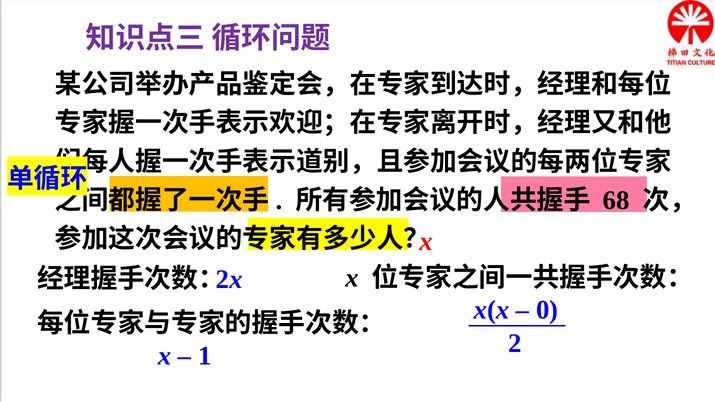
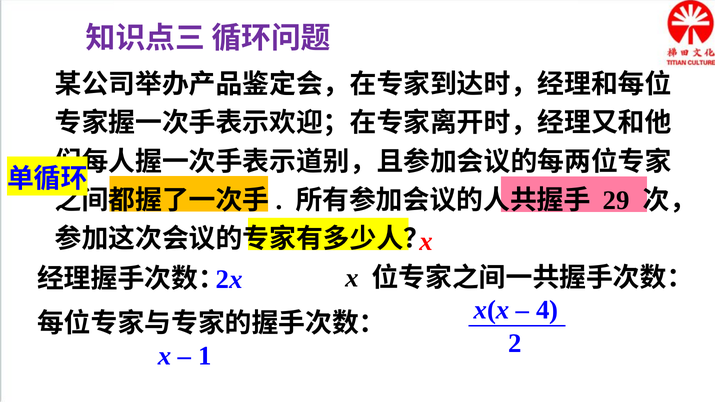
68: 68 -> 29 (616, 200)
0: 0 -> 4 (547, 310)
